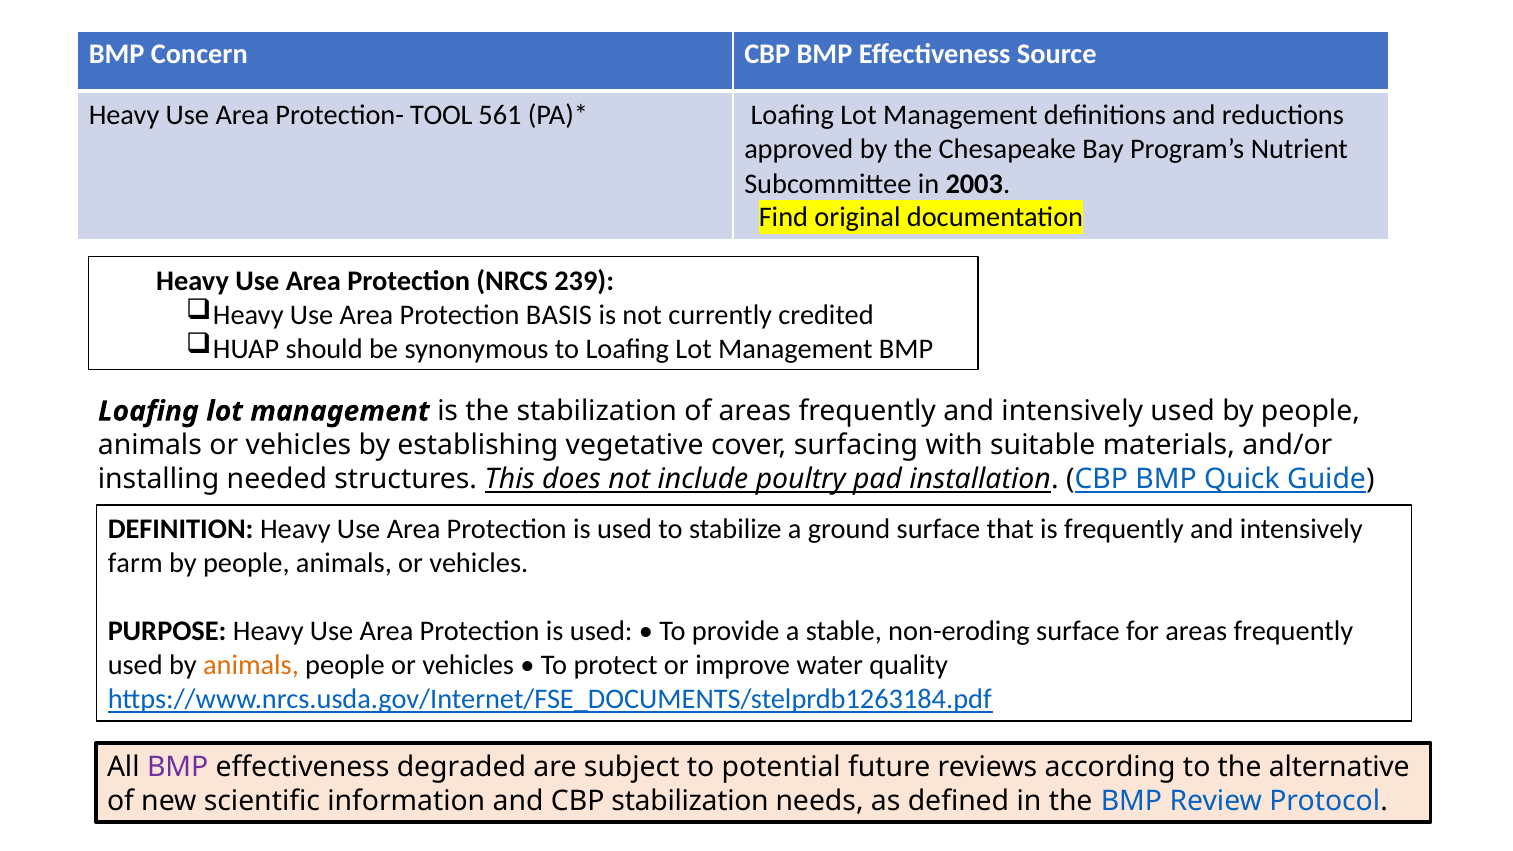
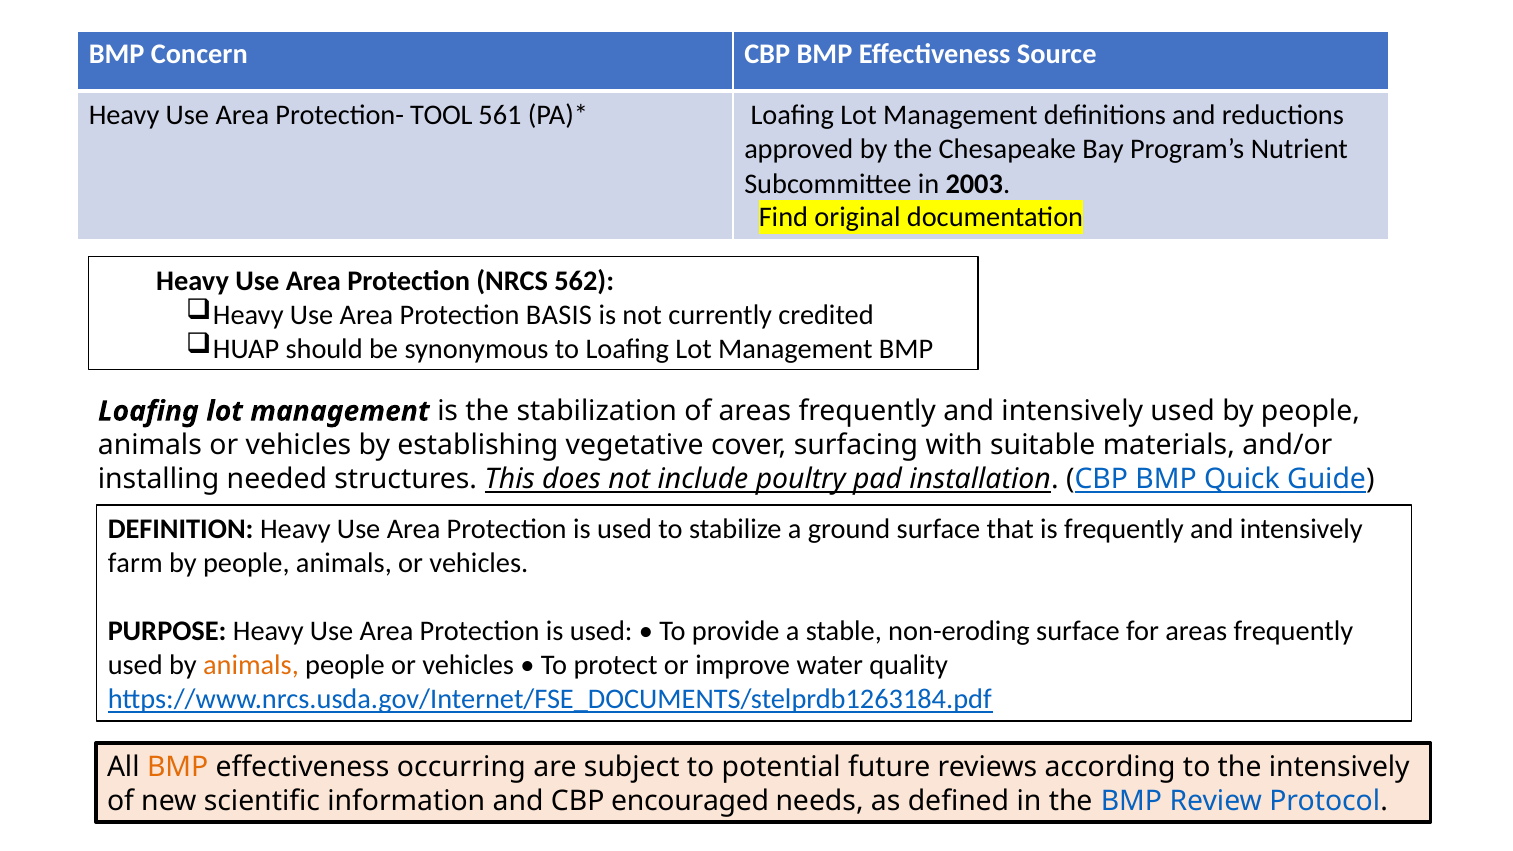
239: 239 -> 562 (584, 281)
BMP colour: purple -> orange (178, 768)
degraded: degraded -> occurring (461, 768)
the alternative: alternative -> intensively (1339, 768)
CBP stabilization: stabilization -> encouraged (690, 802)
